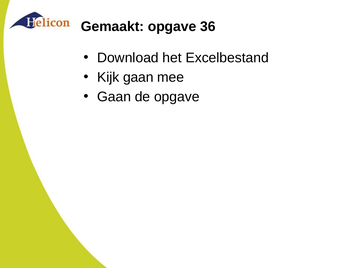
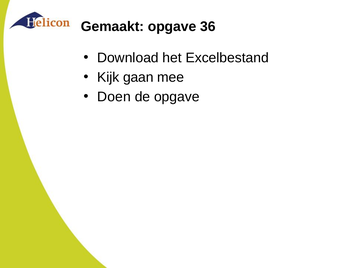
Gaan: Gaan -> Doen (114, 97)
